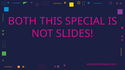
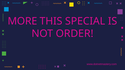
BOTH: BOTH -> MORE (22, 21)
SLIDES: SLIDES -> ORDER (75, 34)
